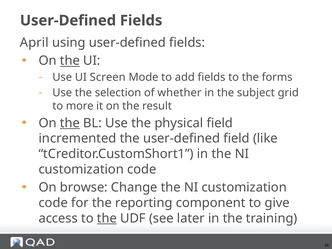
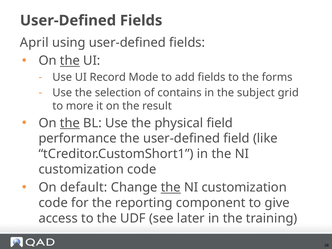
Screen: Screen -> Record (108, 77)
whether: whether -> contains (179, 93)
incremented: incremented -> performance (78, 138)
browse: browse -> default (84, 187)
the underline: none -> present (171, 187)
the underline: present -> none (107, 218)
